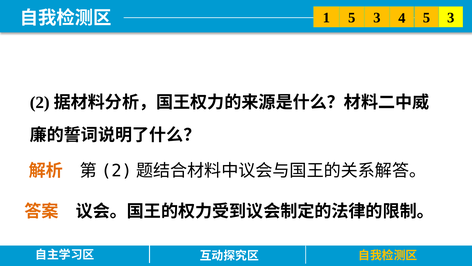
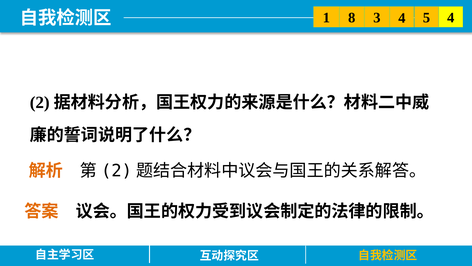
1 5: 5 -> 8 (352, 18)
3 5 3: 3 -> 4 (451, 18)
